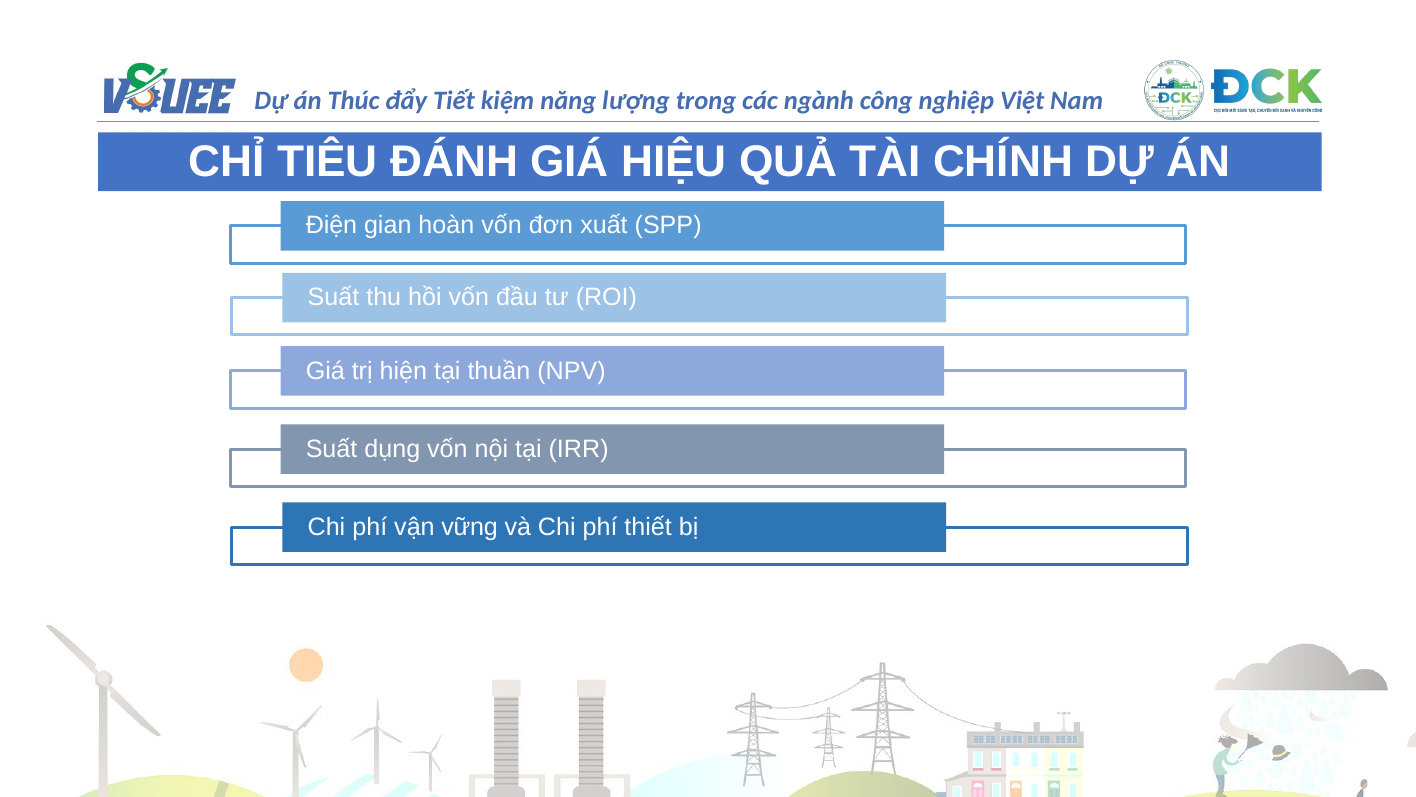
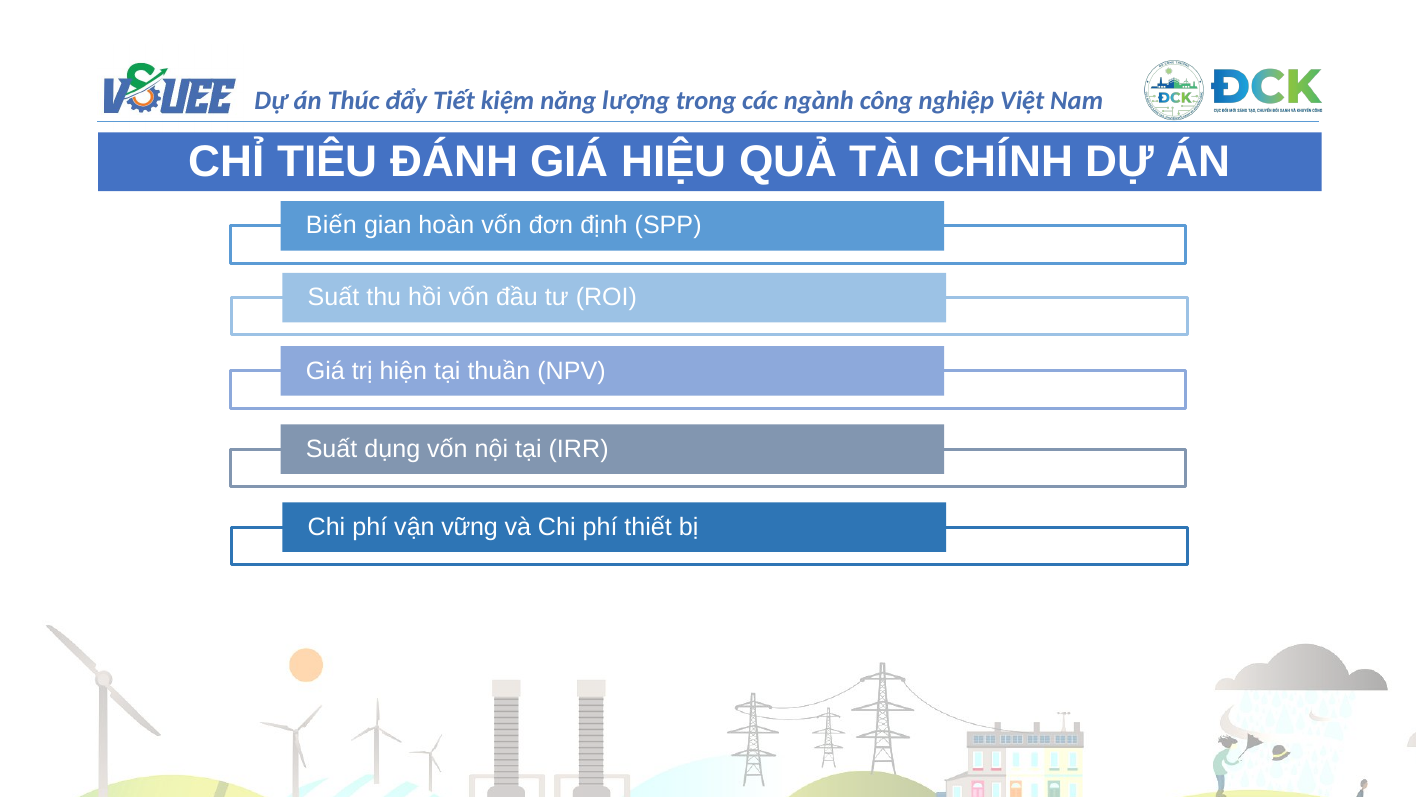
Điện: Điện -> Biến (331, 225)
xuất: xuất -> định (604, 225)
